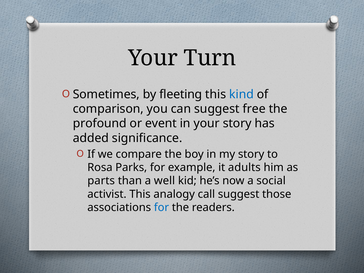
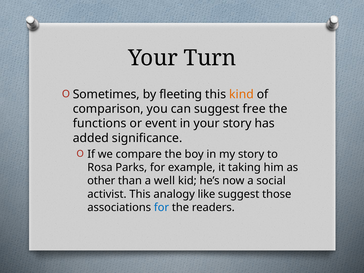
kind colour: blue -> orange (241, 94)
profound: profound -> functions (100, 123)
adults: adults -> taking (244, 167)
parts: parts -> other (101, 181)
call: call -> like (206, 194)
